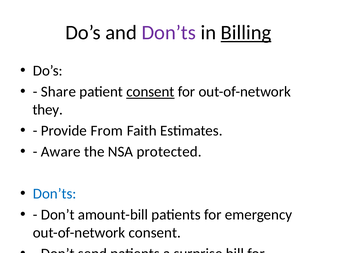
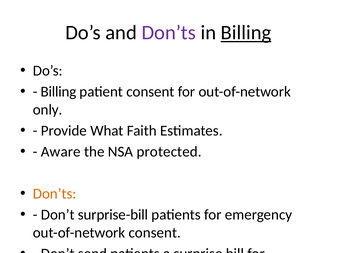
Share: Share -> Billing (59, 92)
consent underline: present -> none (150, 92)
they: they -> only (48, 110)
From: From -> What (107, 131)
Don’ts colour: blue -> orange (55, 194)
amount-bill: amount-bill -> surprise-bill (113, 215)
